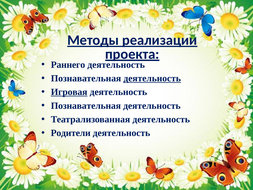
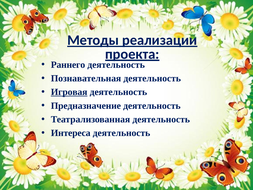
деятельность underline: present -> none (152, 78)
Познавательная: Познавательная -> Предназначение (86, 106)
Родители: Родители -> Интереса (71, 133)
